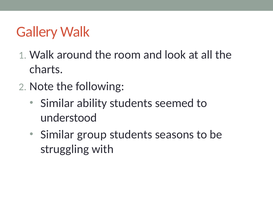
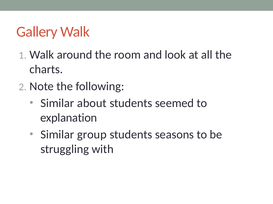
ability: ability -> about (92, 104)
understood: understood -> explanation (69, 118)
